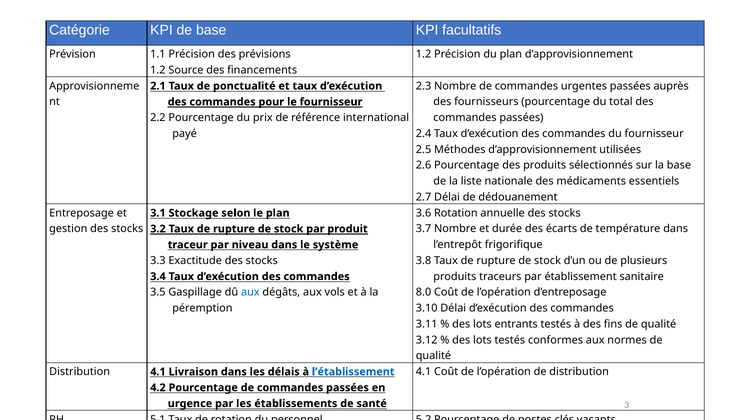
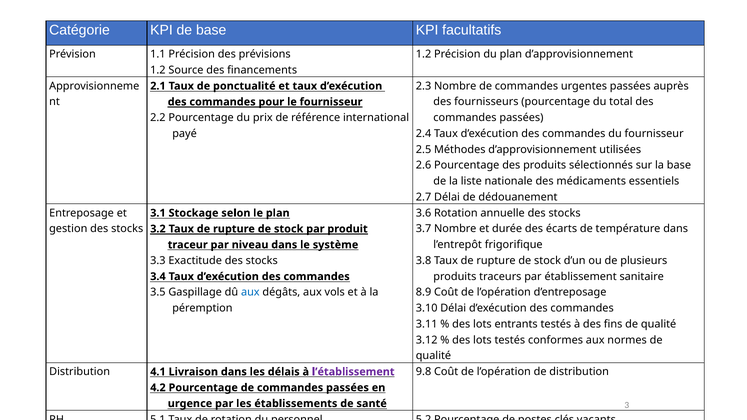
8.0: 8.0 -> 8.9 (424, 293)
l’établissement colour: blue -> purple (353, 372)
4.1: 4.1 -> 9.8 (424, 372)
